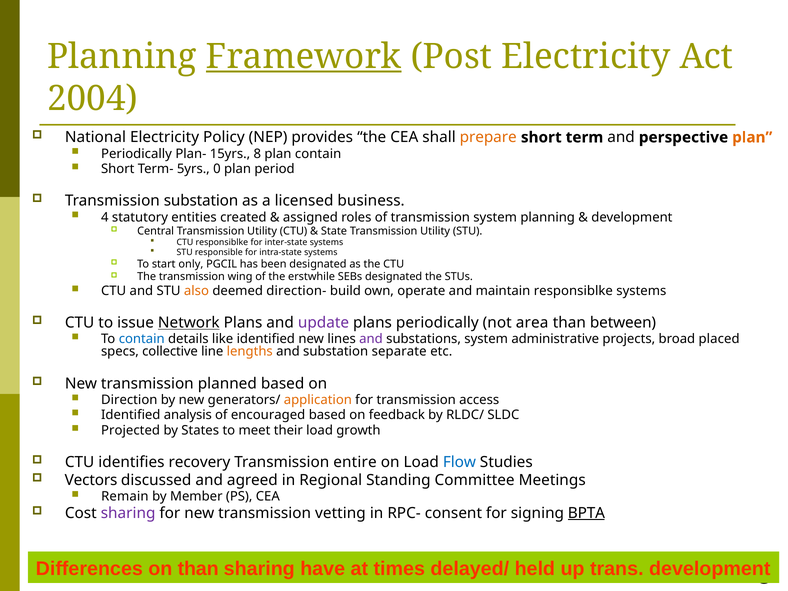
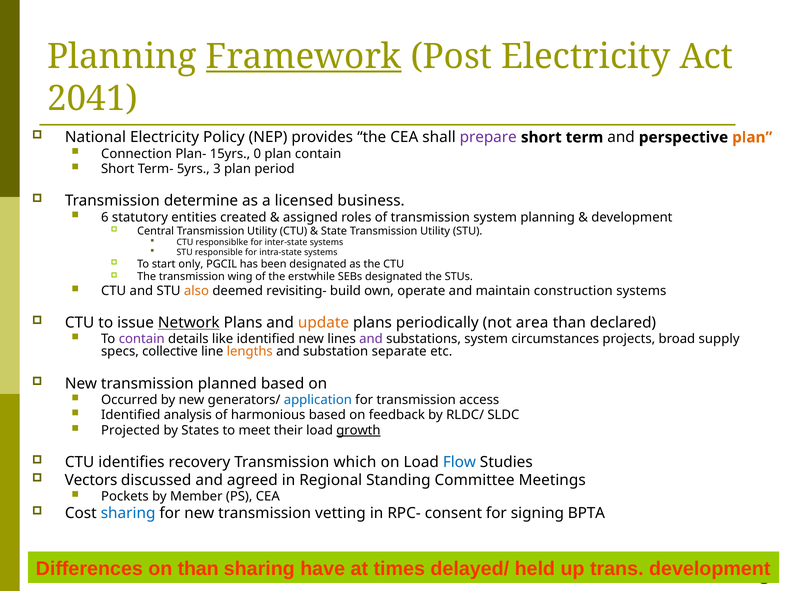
2004: 2004 -> 2041 (93, 99)
prepare colour: orange -> purple (488, 137)
Periodically: Periodically -> Connection (136, 154)
8: 8 -> 0 (257, 154)
0: 0 -> 3 (217, 169)
Transmission substation: substation -> determine (201, 201)
4: 4 -> 6 (105, 217)
direction-: direction- -> revisiting- (296, 291)
maintain responsiblke: responsiblke -> construction (573, 291)
update colour: purple -> orange (324, 323)
between: between -> declared (623, 323)
contain colour: blue -> purple (142, 339)
administrative: administrative -> circumstances (555, 339)
placed: placed -> supply (719, 339)
Direction: Direction -> Occurred (129, 400)
application colour: orange -> blue (318, 400)
encouraged: encouraged -> harmonious (268, 415)
growth underline: none -> present (358, 430)
entire: entire -> which (355, 462)
Remain: Remain -> Pockets (125, 496)
sharing colour: purple -> blue (128, 513)
BPTA underline: present -> none (586, 513)
